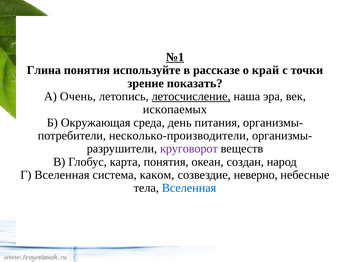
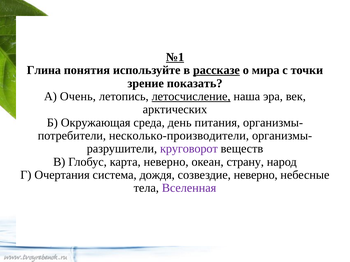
рассказе underline: none -> present (216, 70)
край: край -> мира (266, 70)
ископаемых: ископаемых -> арктических (175, 110)
карта понятия: понятия -> неверно (166, 162)
создан: создан -> страну (245, 162)
Г Вселенная: Вселенная -> Очертания (62, 175)
каком: каком -> дождя (157, 175)
Вселенная colour: blue -> purple (189, 188)
